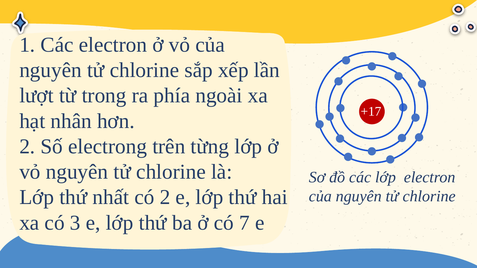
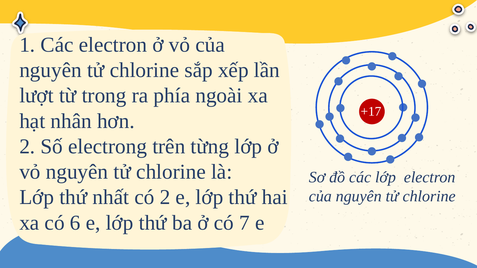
3: 3 -> 6 (75, 223)
